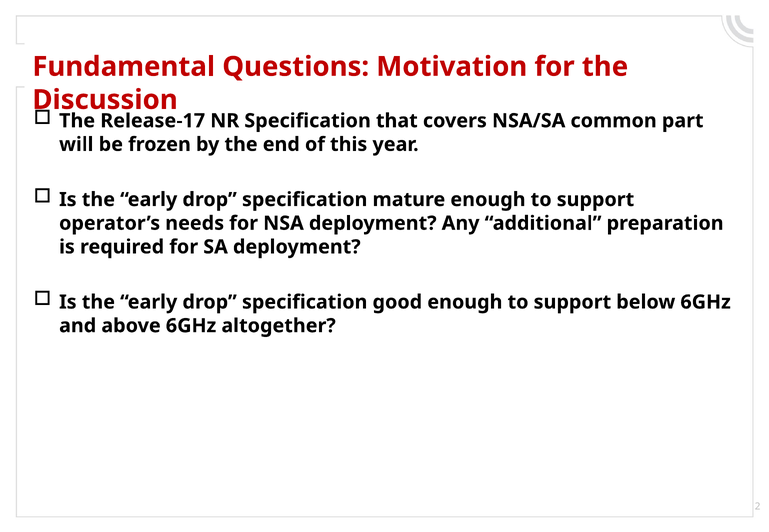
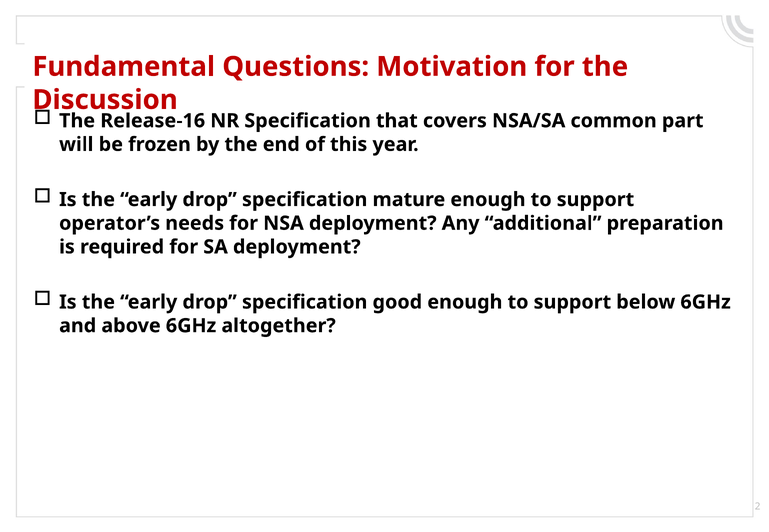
Release-17: Release-17 -> Release-16 (153, 121)
